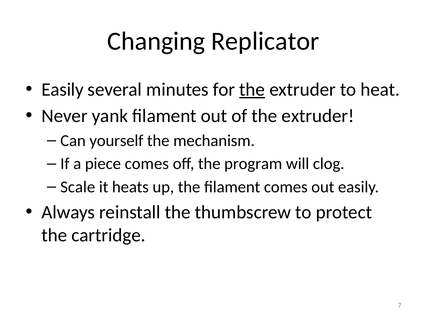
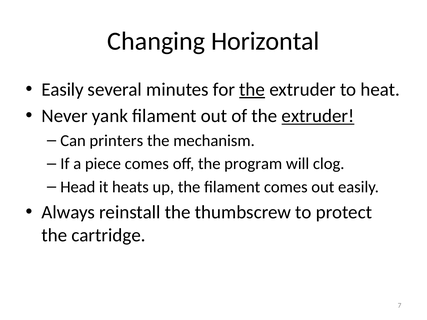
Replicator: Replicator -> Horizontal (265, 41)
extruder underline: none -> present (318, 116)
yourself: yourself -> printers (116, 141)
Scale: Scale -> Head (78, 187)
